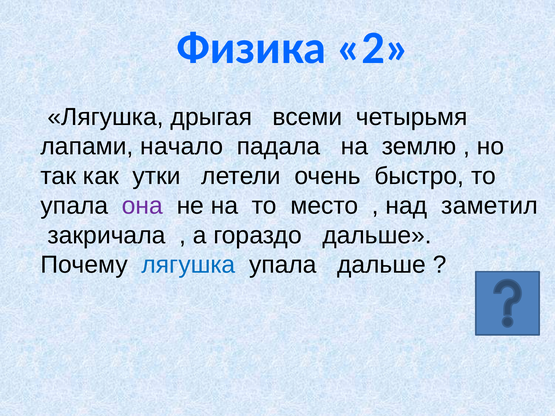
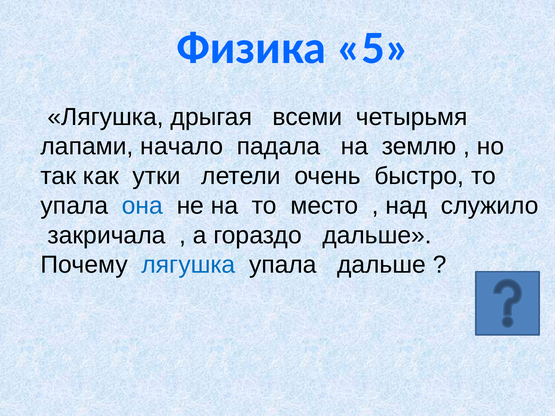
2: 2 -> 5 (373, 48)
она colour: purple -> blue (142, 206)
заметил: заметил -> служило (490, 206)
